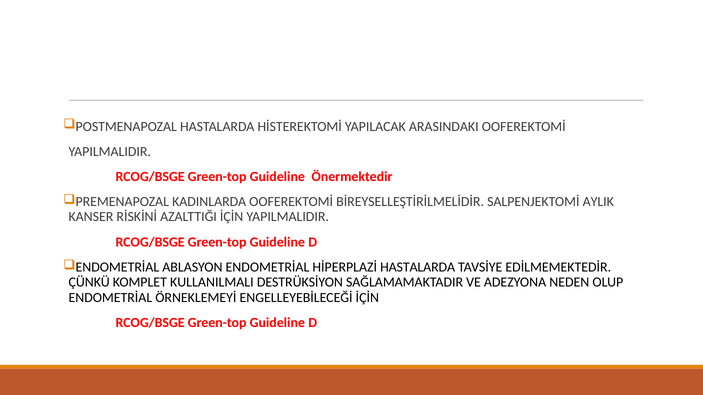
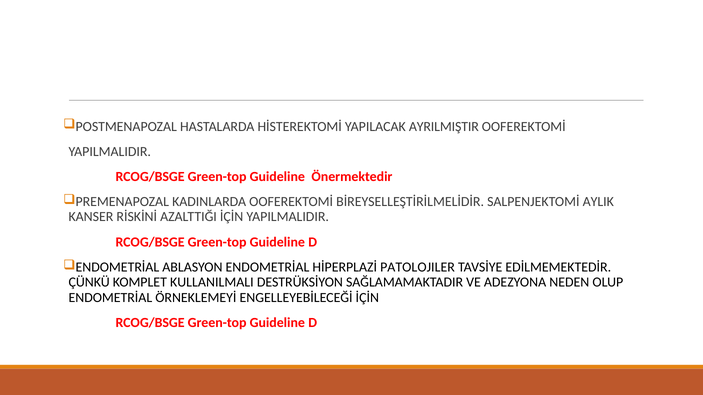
ARASINDAKI: ARASINDAKI -> AYRILMIŞTIR (444, 127)
HİPERPLAZİ HASTALARDA: HASTALARDA -> PATOLOJILER (418, 268)
